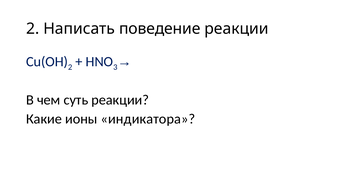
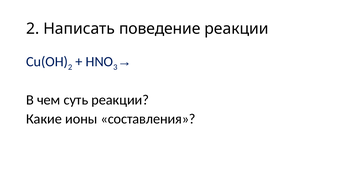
индикатора: индикатора -> составления (148, 119)
